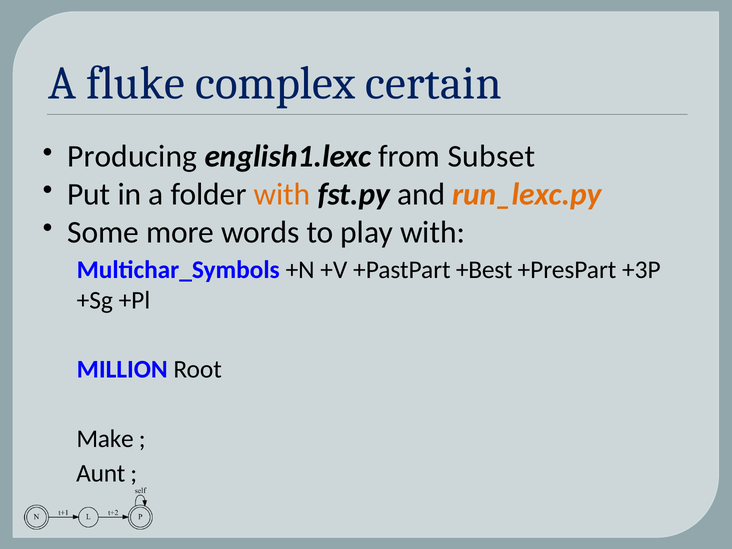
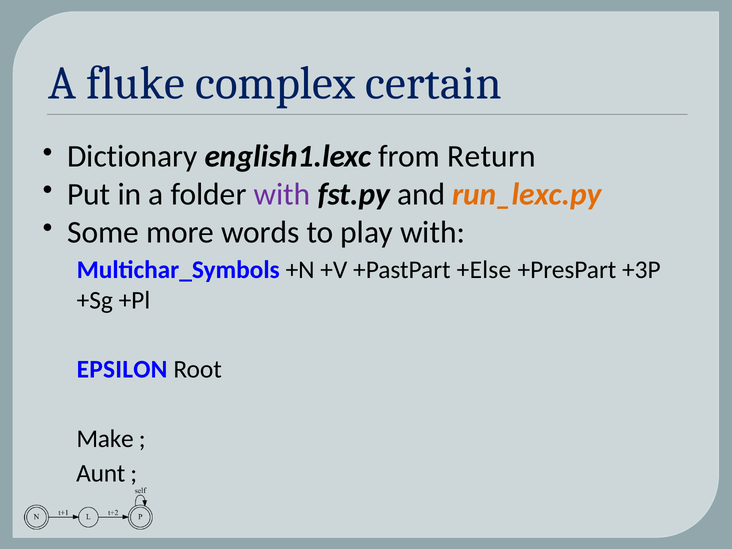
Producing: Producing -> Dictionary (132, 157)
Subset: Subset -> Return (492, 157)
with colour: orange -> purple (282, 194)
+Best: +Best -> +Else (484, 270)
MILLION: MILLION -> EPSILON (122, 370)
